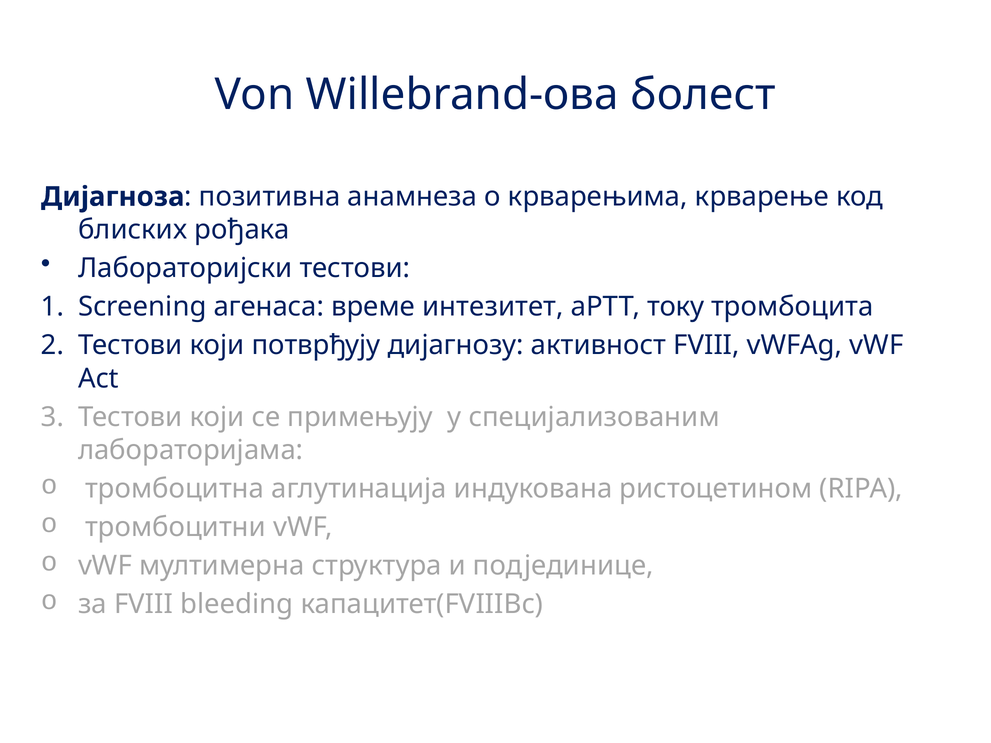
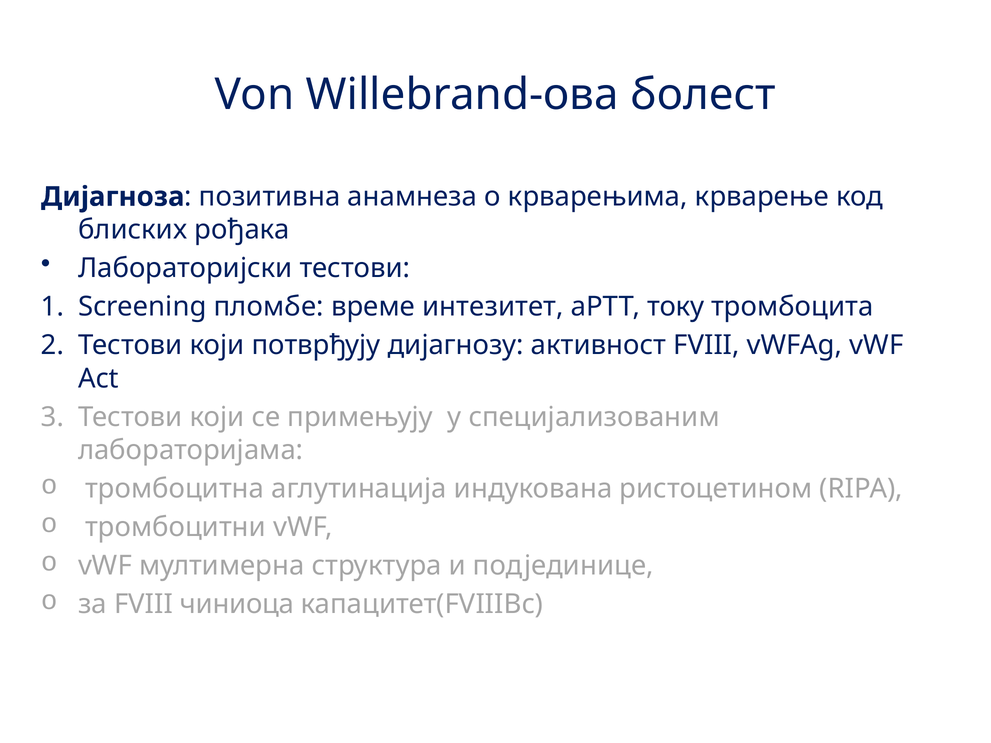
агенаса: агенаса -> пломбе (269, 307)
bleeding: bleeding -> чиниоца (237, 604)
